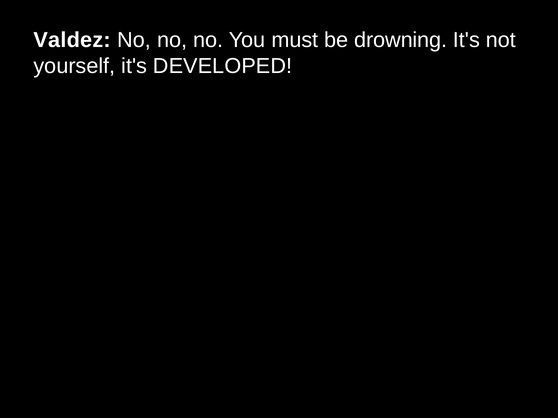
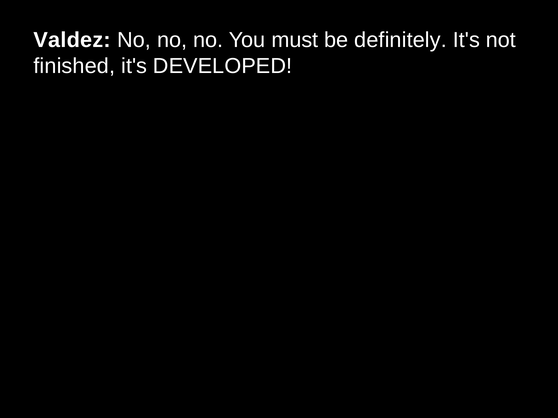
drowning: drowning -> definitely (401, 40)
yourself: yourself -> finished (74, 66)
